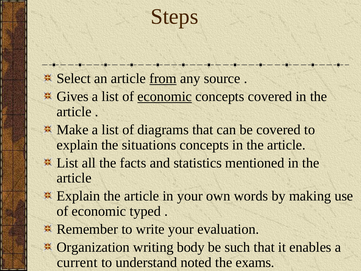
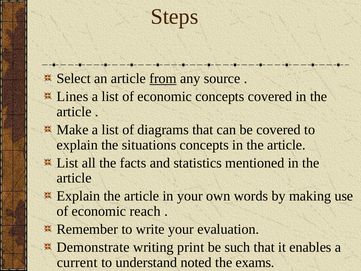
Gives: Gives -> Lines (72, 96)
economic underline: present -> none (165, 96)
typed: typed -> reach (145, 211)
Organization: Organization -> Demonstrate (93, 247)
body: body -> print (191, 247)
